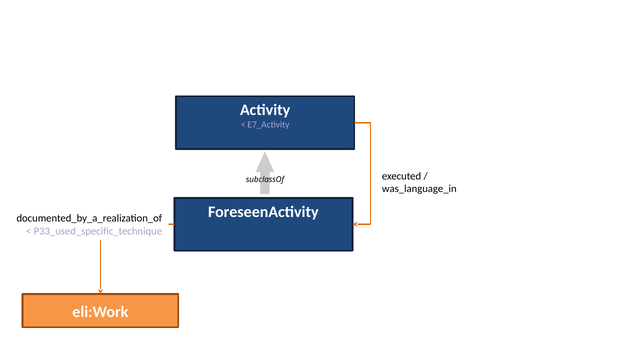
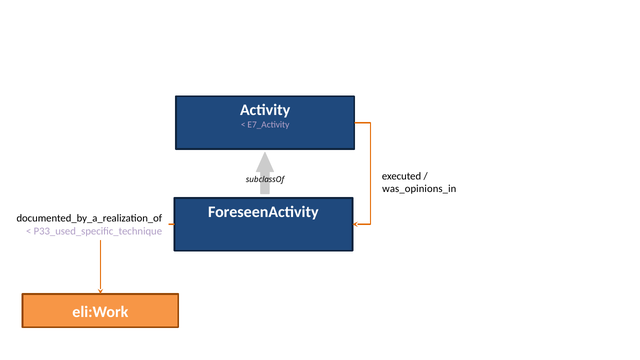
was_language_in: was_language_in -> was_opinions_in (419, 189)
